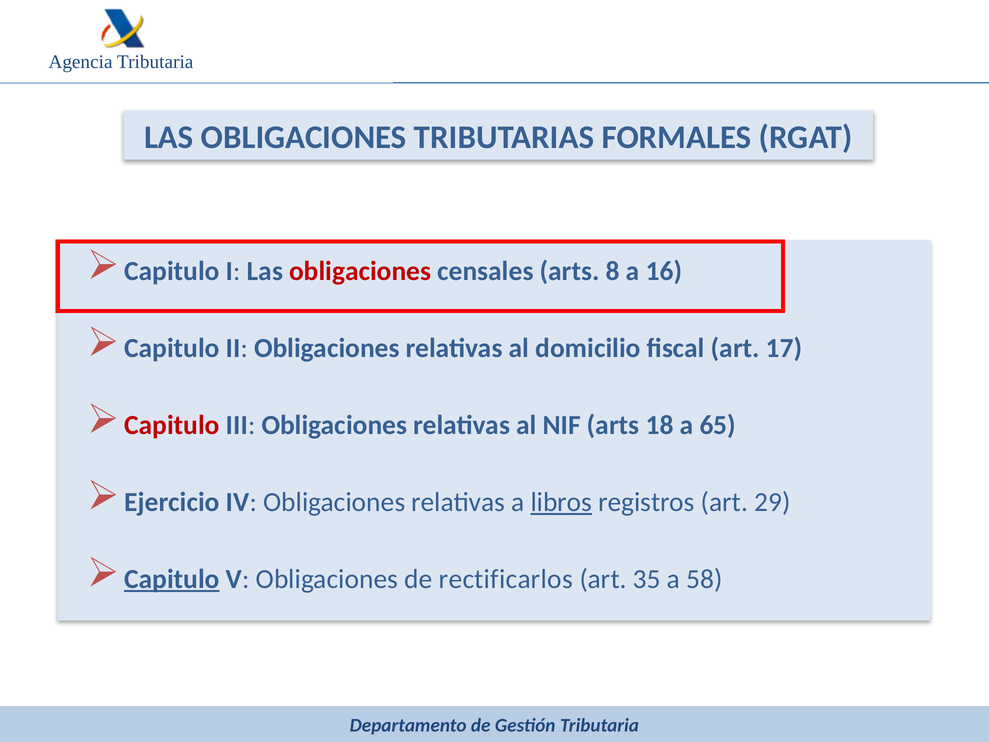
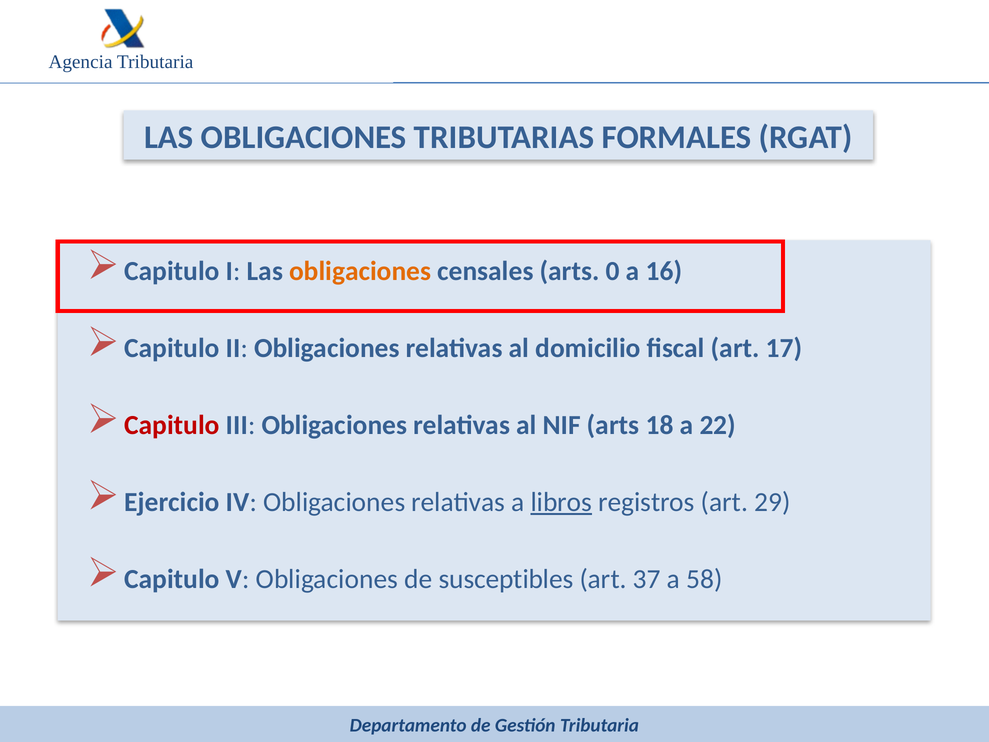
obligaciones colour: red -> orange (360, 271)
8: 8 -> 0 (613, 271)
65: 65 -> 22 (718, 425)
Capitulo underline: present -> none (172, 579)
rectificarlos: rectificarlos -> susceptibles (506, 579)
35: 35 -> 37 (647, 579)
